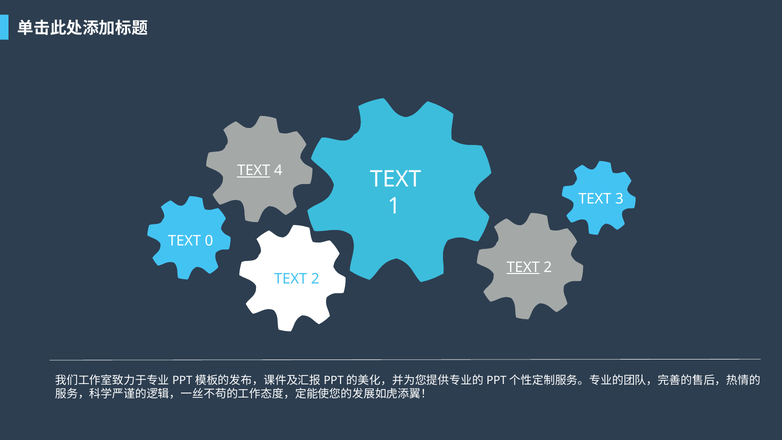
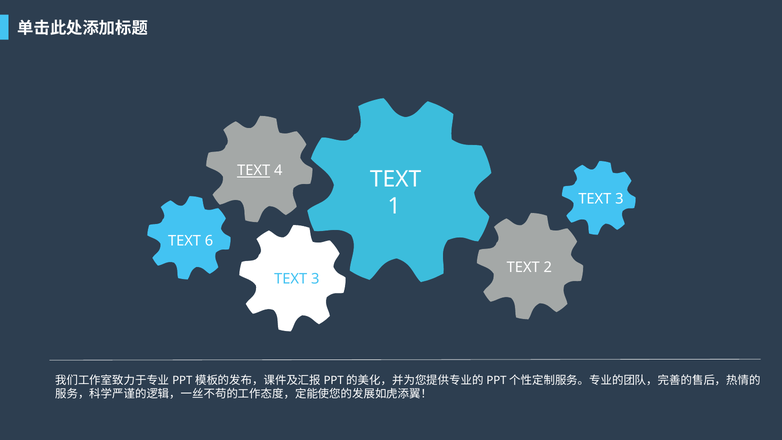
0: 0 -> 6 (209, 241)
TEXT underline: present -> none (523, 267)
2: 2 -> 3 (315, 279)
